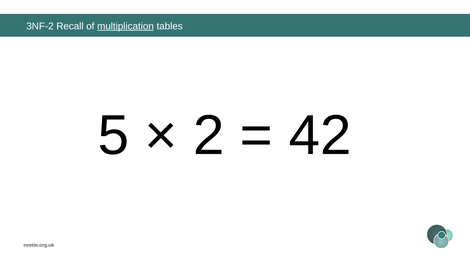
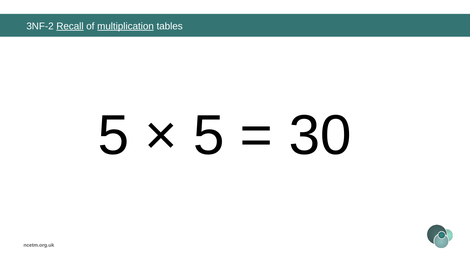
Recall underline: none -> present (70, 26)
2: 2 -> 5 (209, 136)
42: 42 -> 30 (320, 136)
